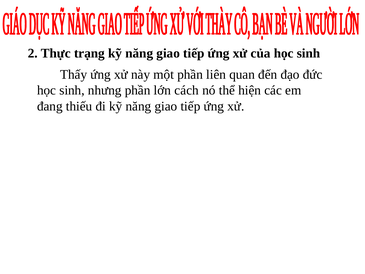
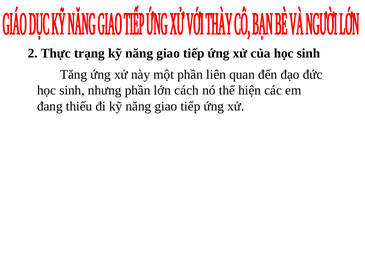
Thấy: Thấy -> Tăng (74, 74)
